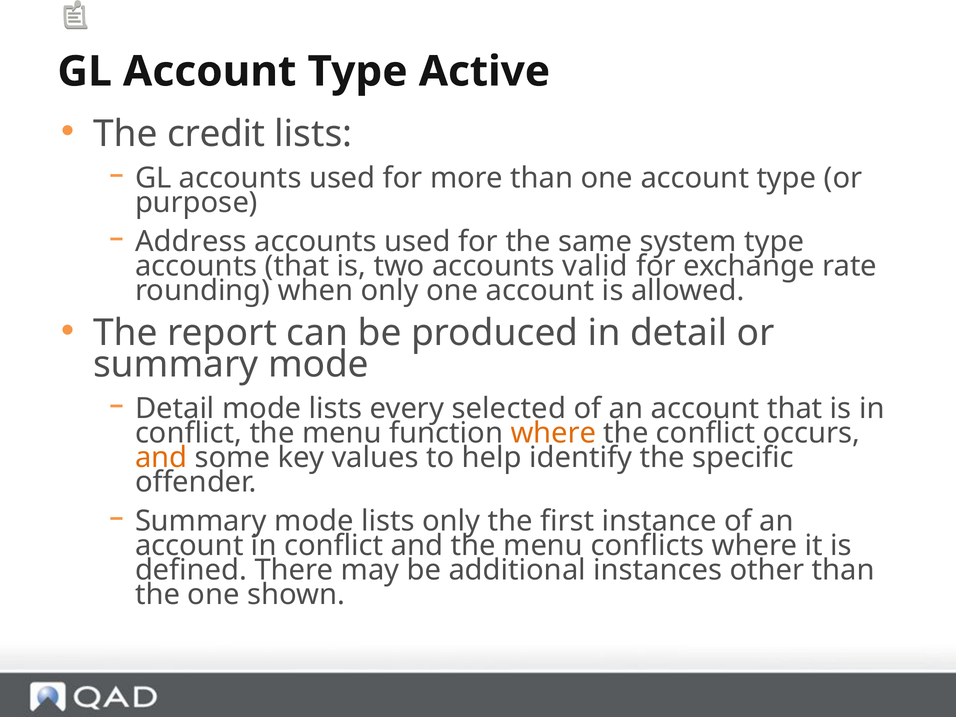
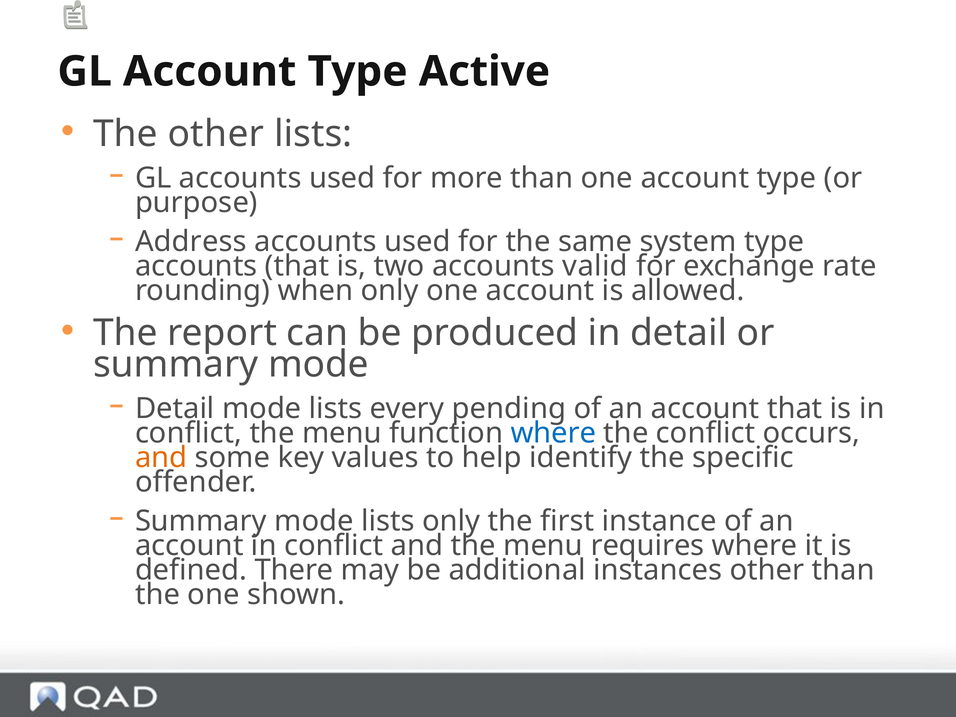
The credit: credit -> other (216, 134)
selected: selected -> pending (509, 409)
where colour: orange -> blue (553, 433)
conflicts: conflicts -> requires (647, 546)
